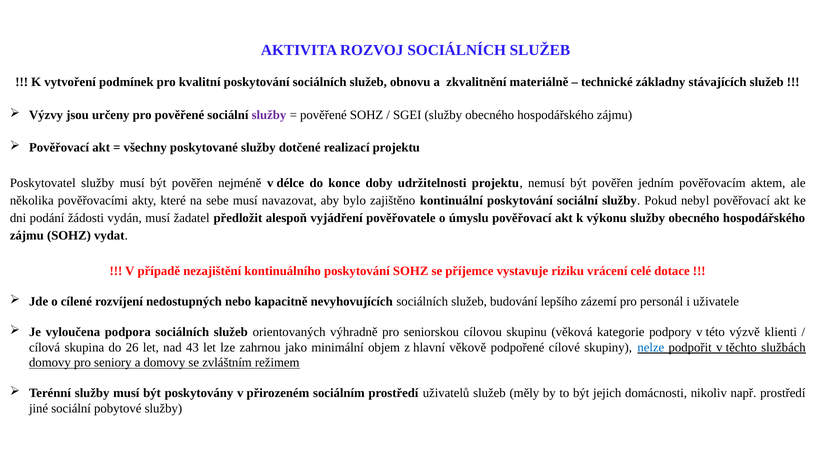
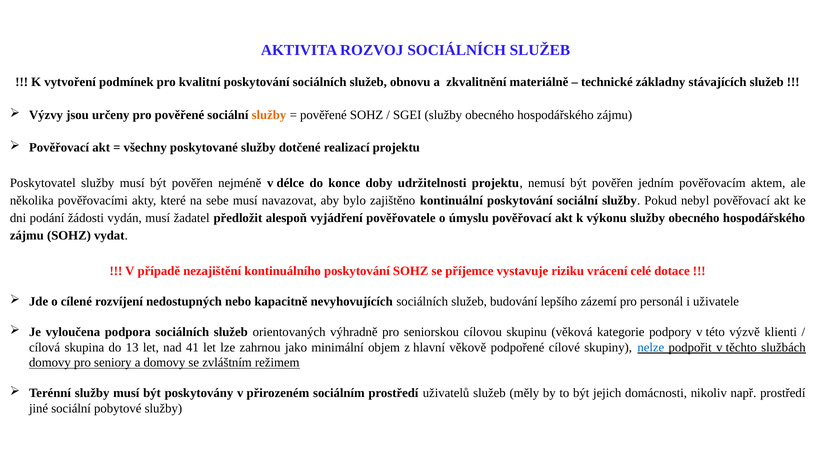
služby colour: purple -> orange (269, 115)
26: 26 -> 13 (132, 347)
43: 43 -> 41 (192, 347)
